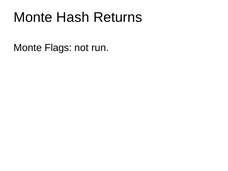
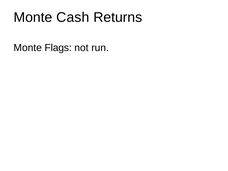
Hash: Hash -> Cash (73, 17)
